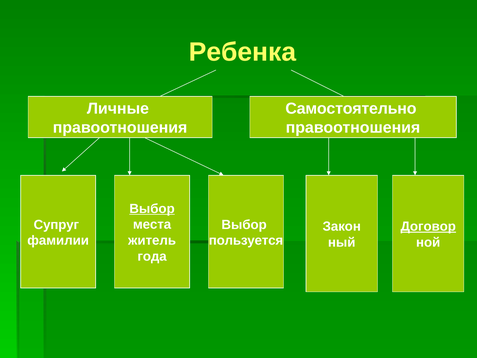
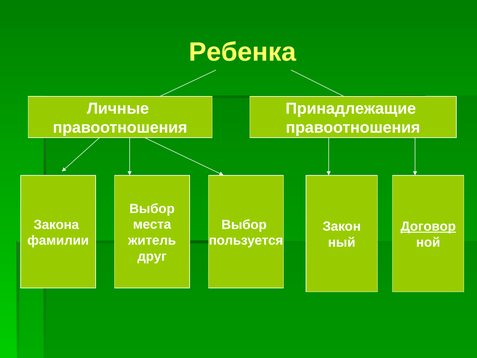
Самостоятельно: Самостоятельно -> Принадлежащие (351, 108)
Выбор underline: present -> none (152, 209)
Супруг: Супруг -> Закона (56, 224)
года: года -> друг (152, 256)
